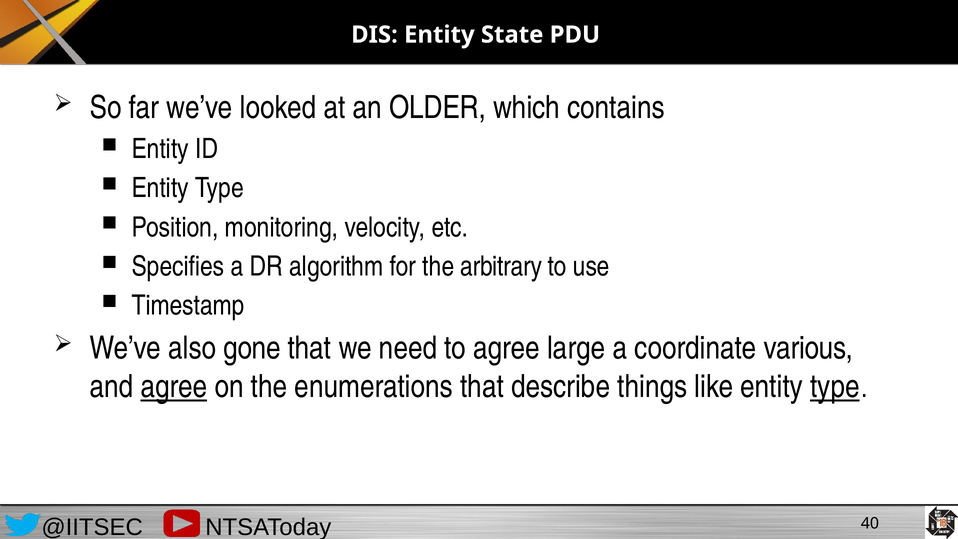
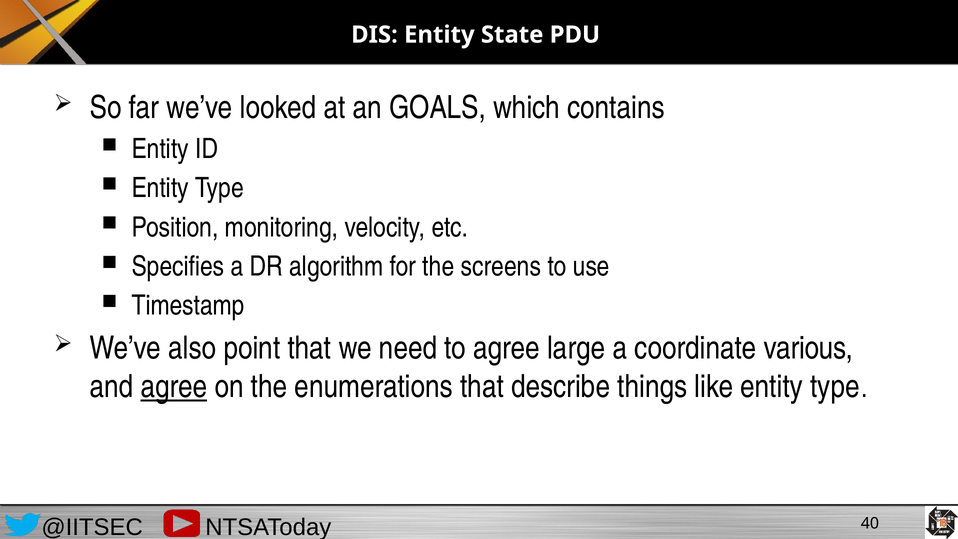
OLDER: OLDER -> GOALS (438, 108)
arbitrary: arbitrary -> screens (501, 266)
gone: gone -> point (252, 348)
type underline: present -> none (835, 387)
